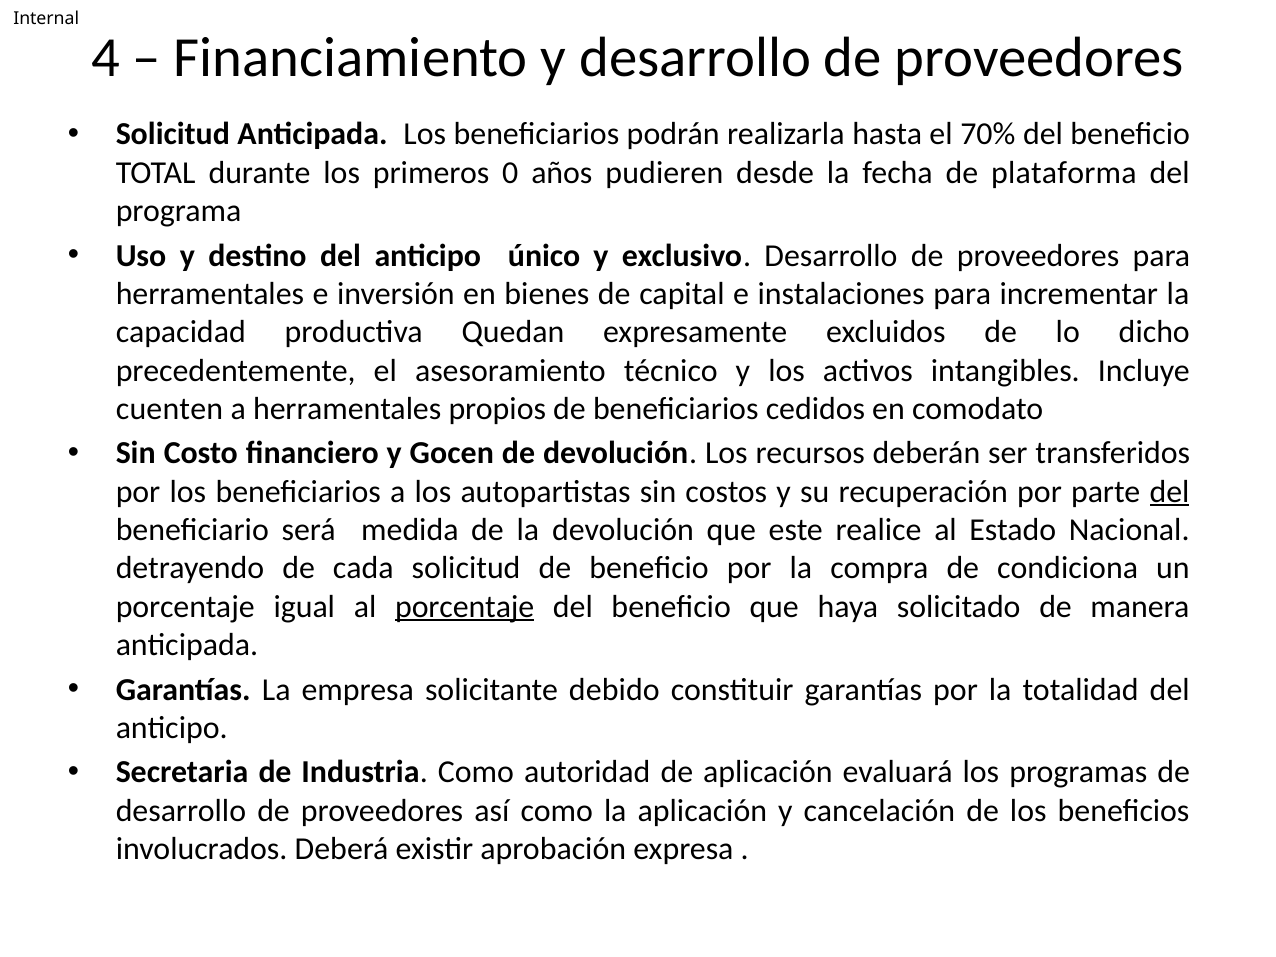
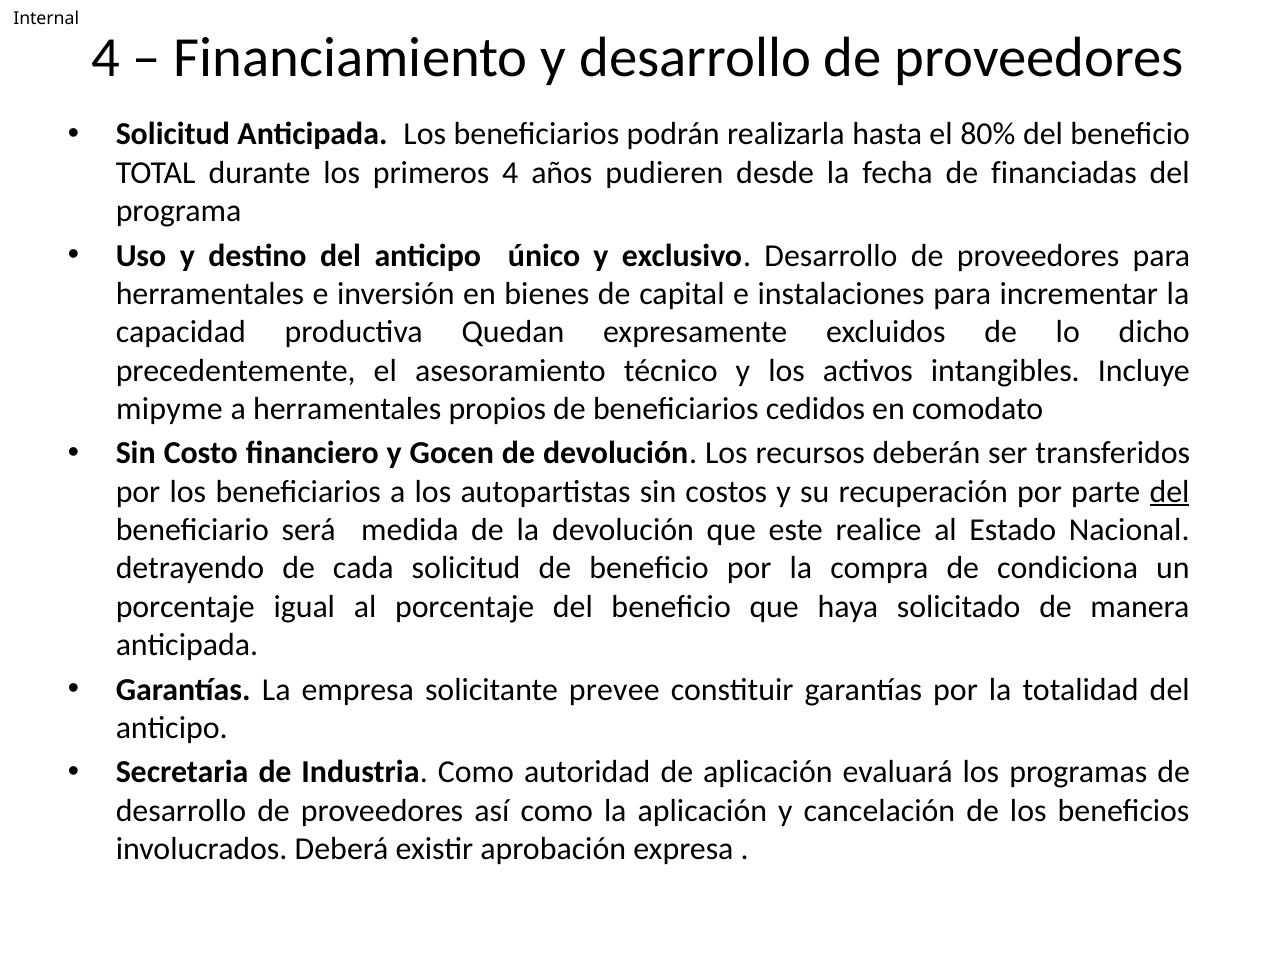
70%: 70% -> 80% (988, 134)
primeros 0: 0 -> 4 (510, 173)
plataforma: plataforma -> financiadas (1064, 173)
cuenten: cuenten -> mipyme (169, 409)
porcentaje underline: present -> none (465, 607)
debido: debido -> prevee (614, 690)
